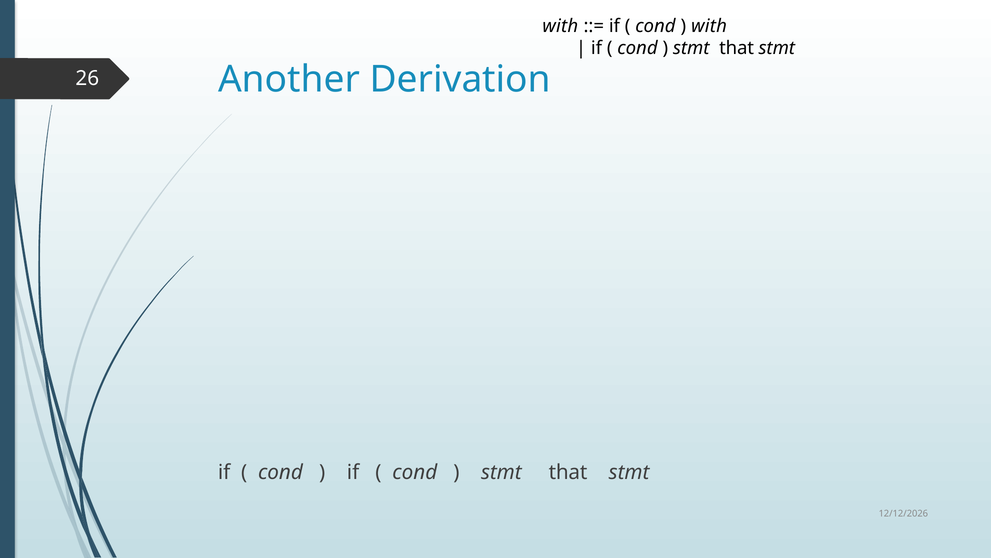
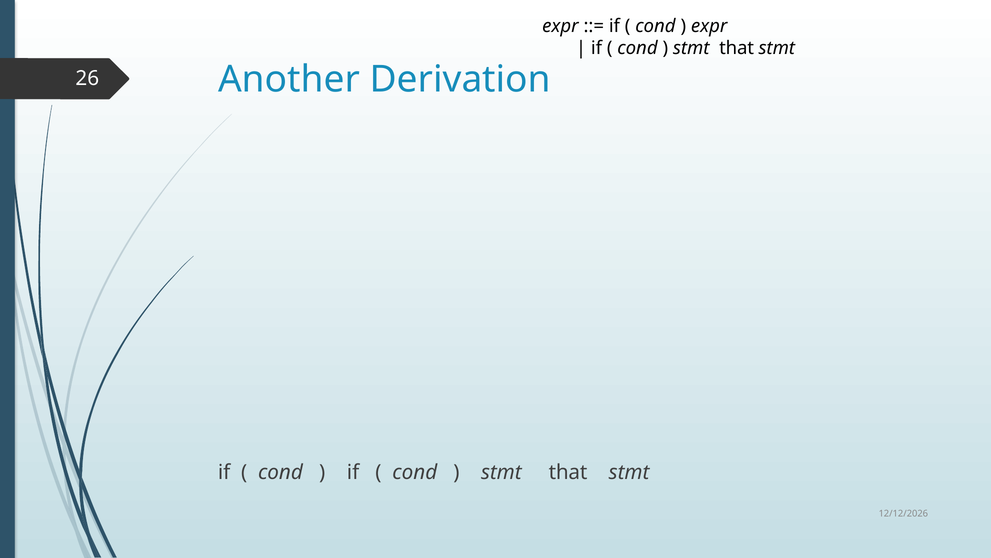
with: with -> expr (560, 26)
with: with -> expr (709, 26)
